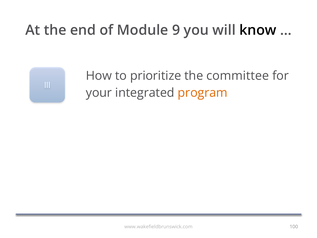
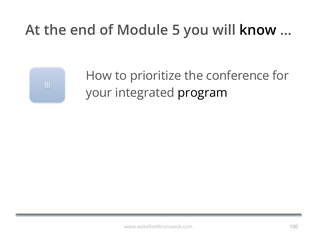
9: 9 -> 5 (176, 30)
committee: committee -> conference (238, 76)
program colour: orange -> black (203, 93)
